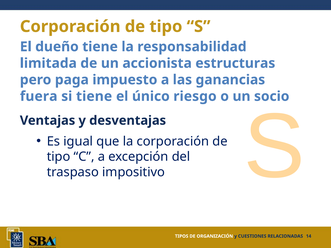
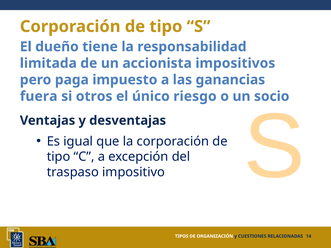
estructuras: estructuras -> impositivos (235, 63)
si tiene: tiene -> otros (94, 96)
